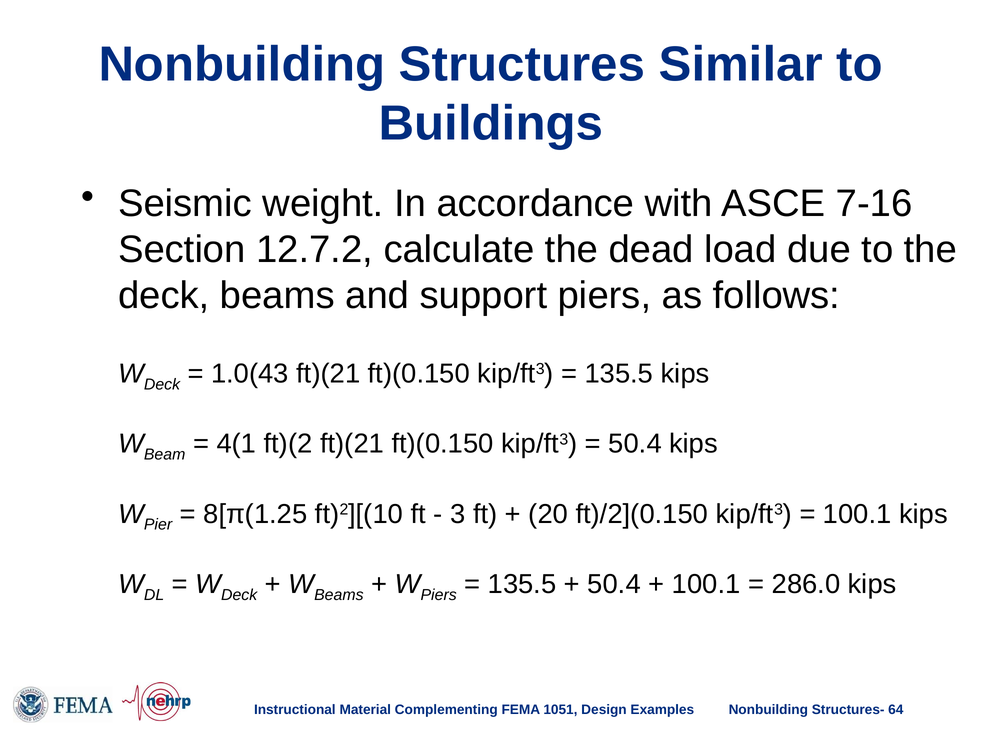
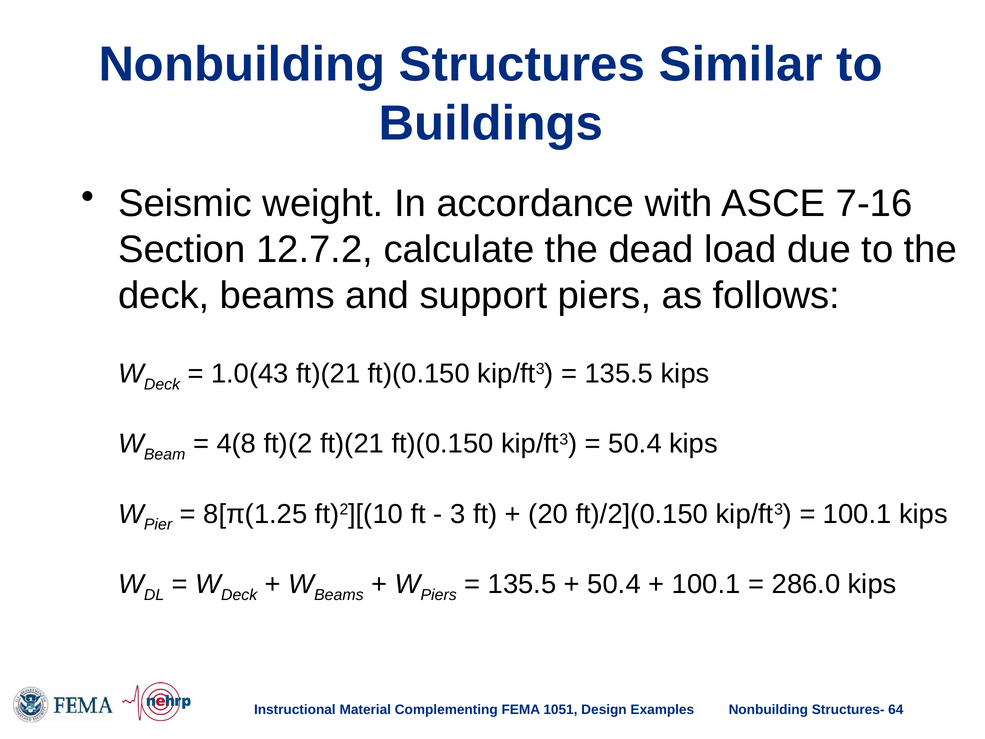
4(1: 4(1 -> 4(8 (236, 444)
